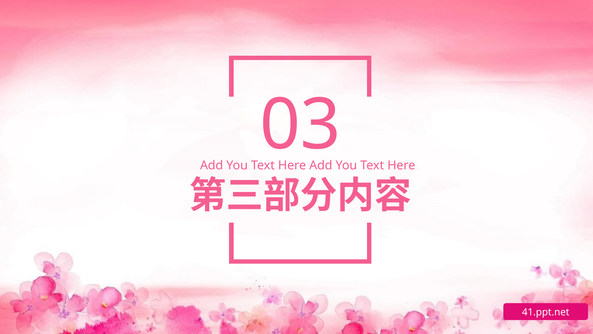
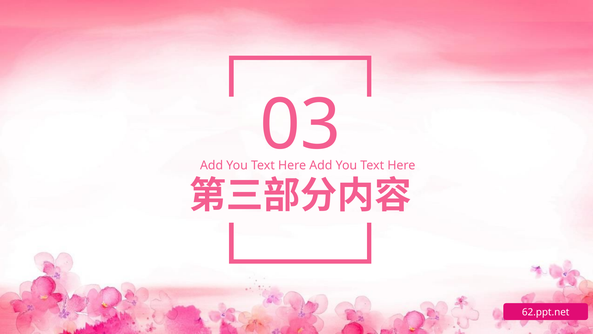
41.ppt.net: 41.ppt.net -> 62.ppt.net (546, 312)
